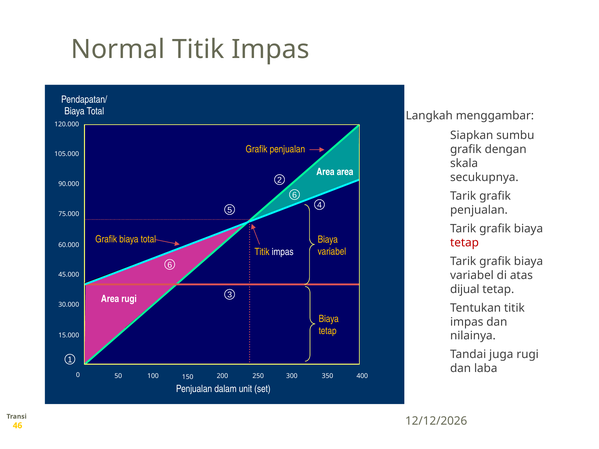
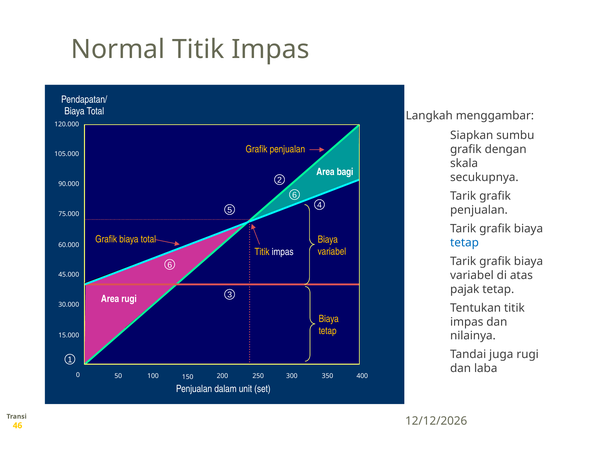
Area area: area -> bagi (345, 172)
tetap colour: red -> blue (464, 243)
dijual: dijual -> pajak (465, 289)
